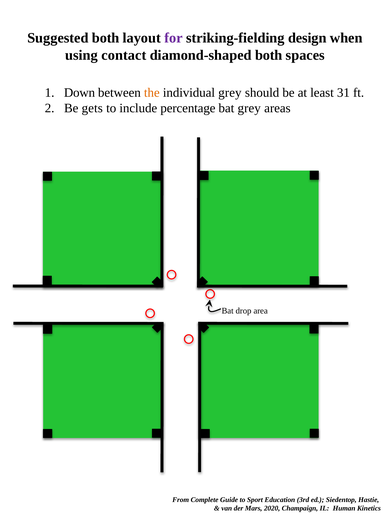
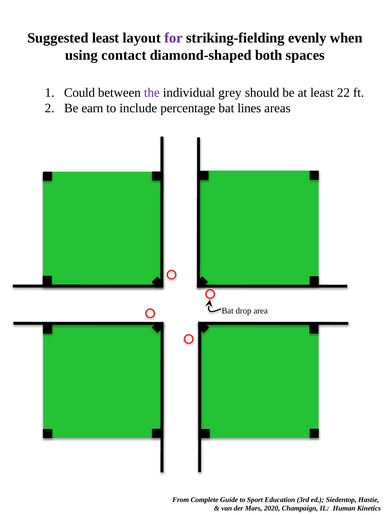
Suggested both: both -> least (106, 38)
design: design -> evenly (307, 38)
Down: Down -> Could (79, 93)
the colour: orange -> purple (152, 93)
31: 31 -> 22 (343, 93)
gets: gets -> earn (92, 108)
bat grey: grey -> lines (249, 108)
